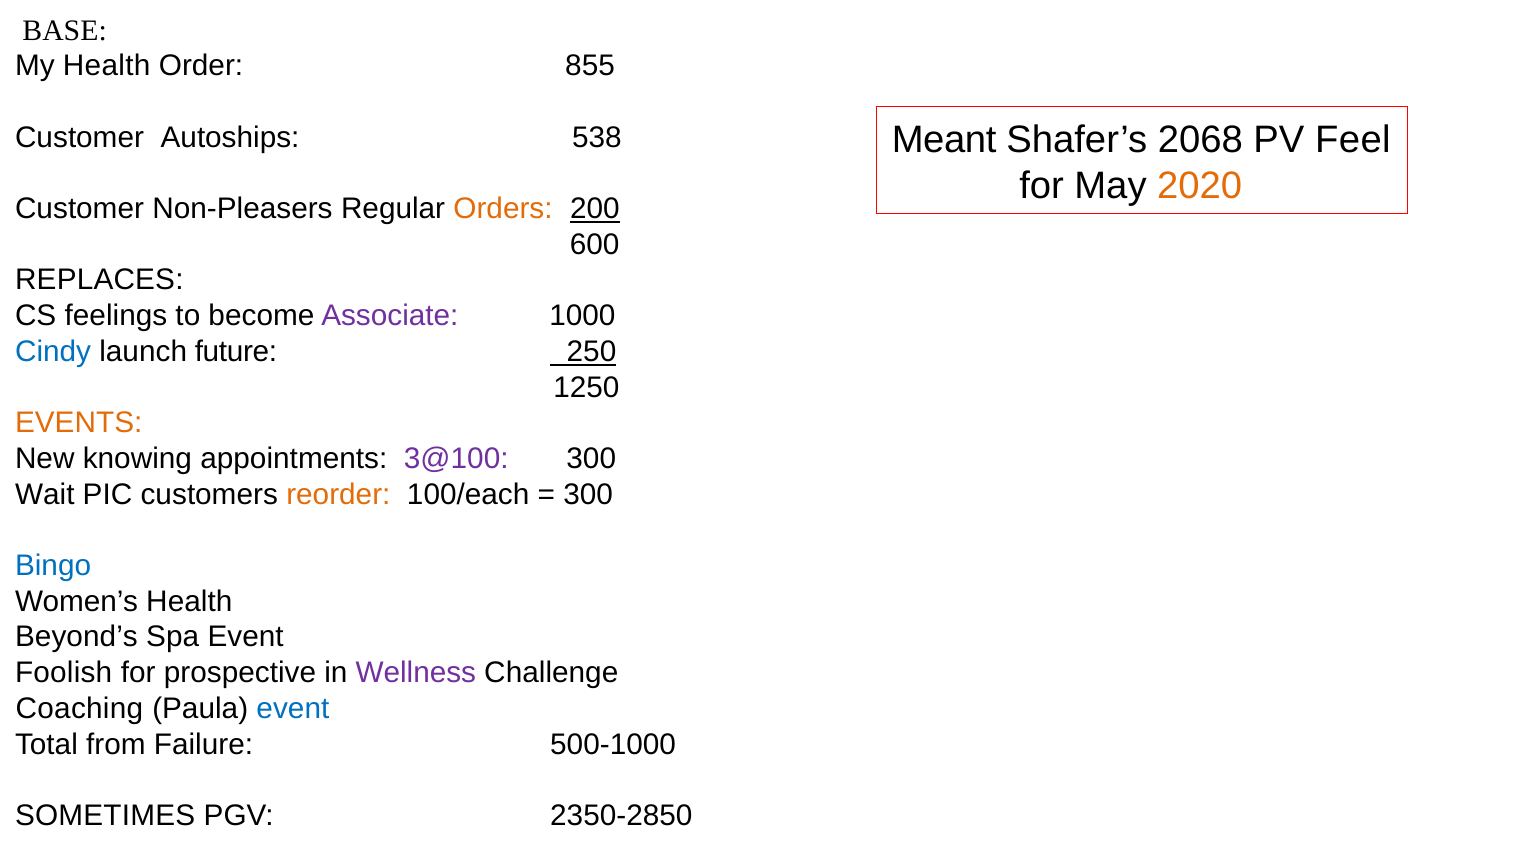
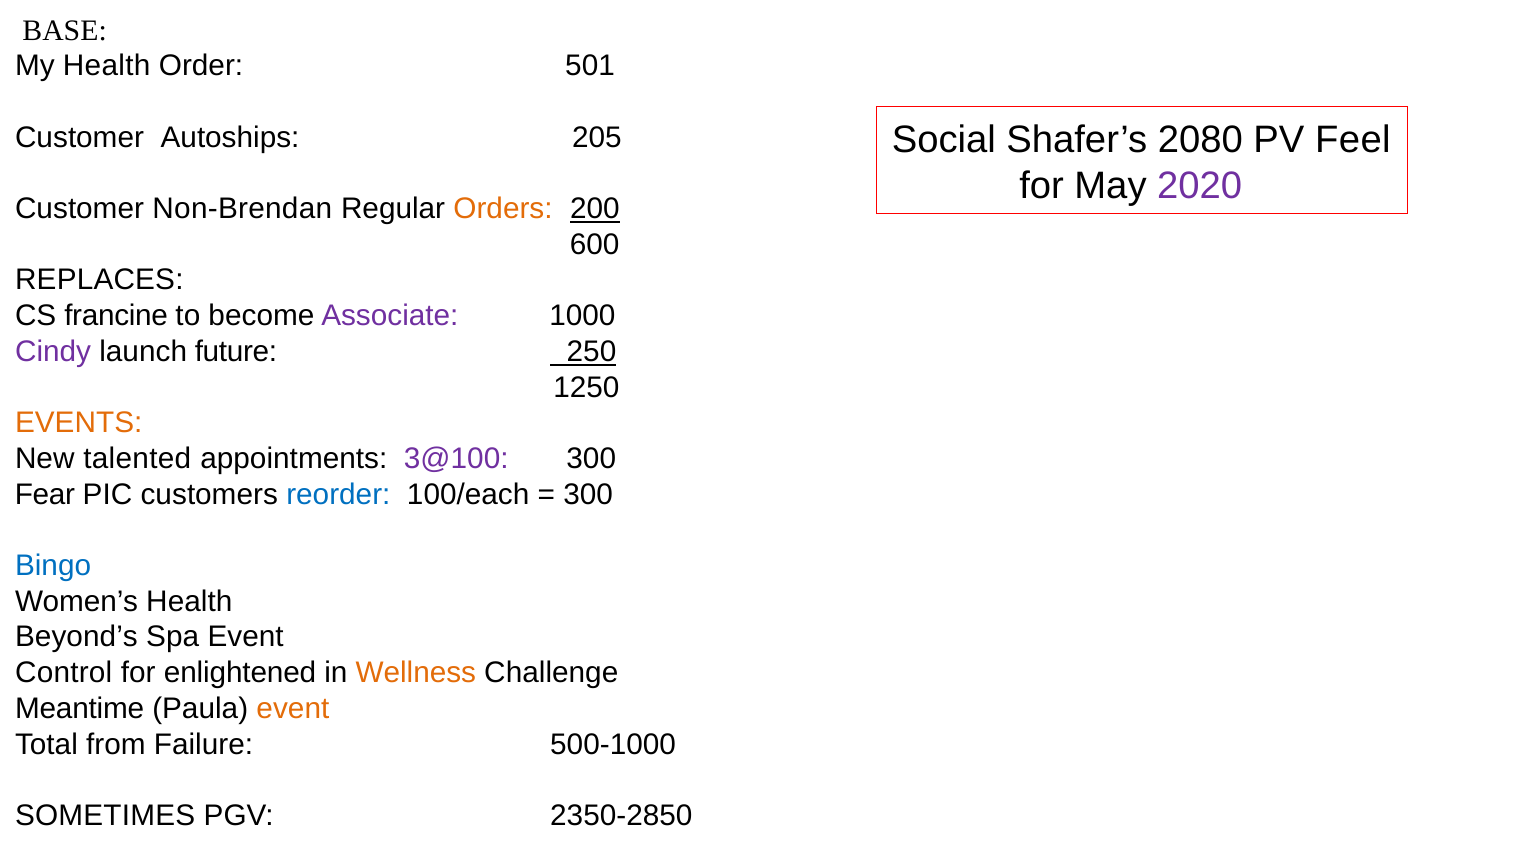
855: 855 -> 501 (590, 66)
Meant: Meant -> Social (944, 140)
2068: 2068 -> 2080 (1200, 140)
538: 538 -> 205 (597, 137)
2020 colour: orange -> purple (1200, 186)
Non-Pleasers: Non-Pleasers -> Non-Brendan (242, 209)
feelings: feelings -> francine (116, 316)
Cindy colour: blue -> purple (53, 352)
knowing: knowing -> talented (137, 459)
Wait: Wait -> Fear (45, 494)
reorder colour: orange -> blue (338, 494)
Foolish: Foolish -> Control (64, 673)
prospective: prospective -> enlightened (240, 673)
Wellness colour: purple -> orange (416, 673)
Coaching: Coaching -> Meantime (80, 709)
event colour: blue -> orange (293, 709)
